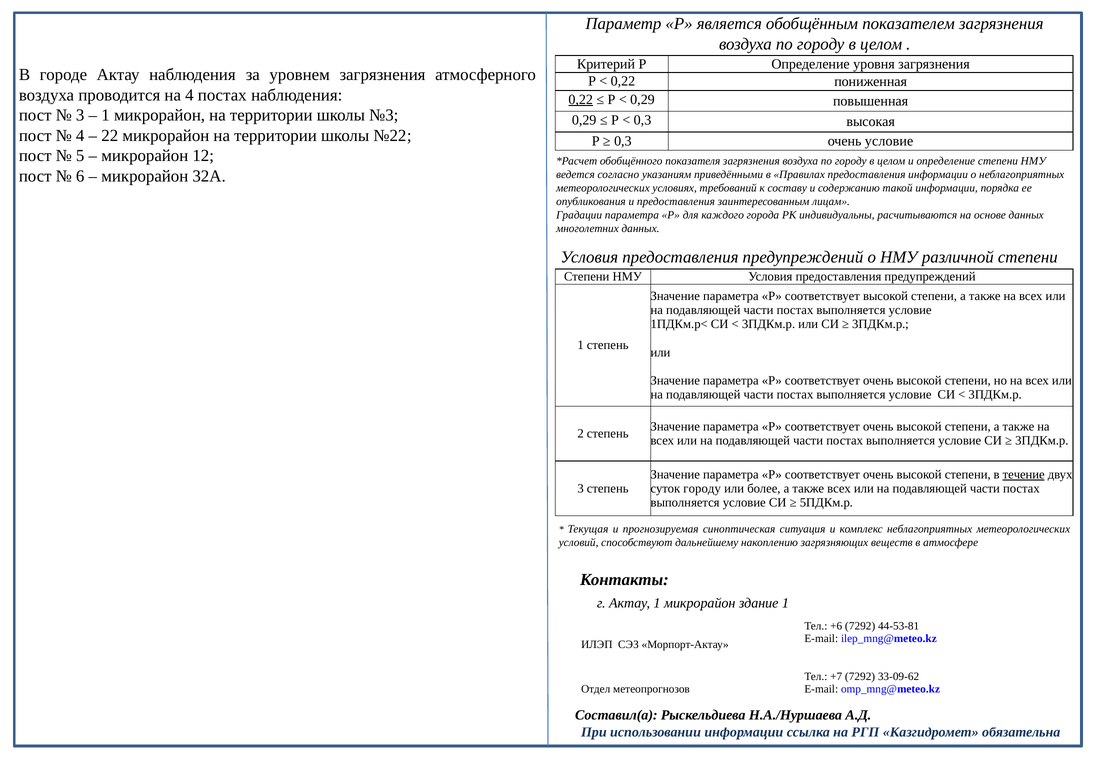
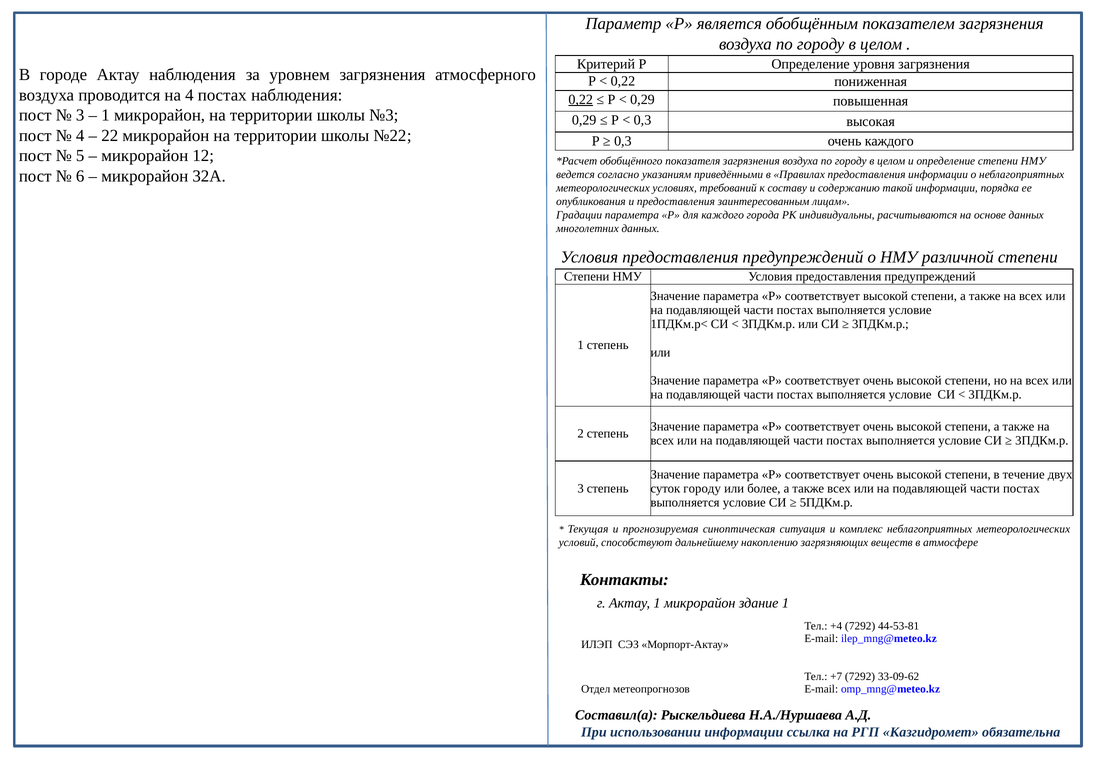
очень условие: условие -> каждого (889, 141)
течение underline: present -> none (1024, 474)
+6: +6 -> +4 (836, 626)
